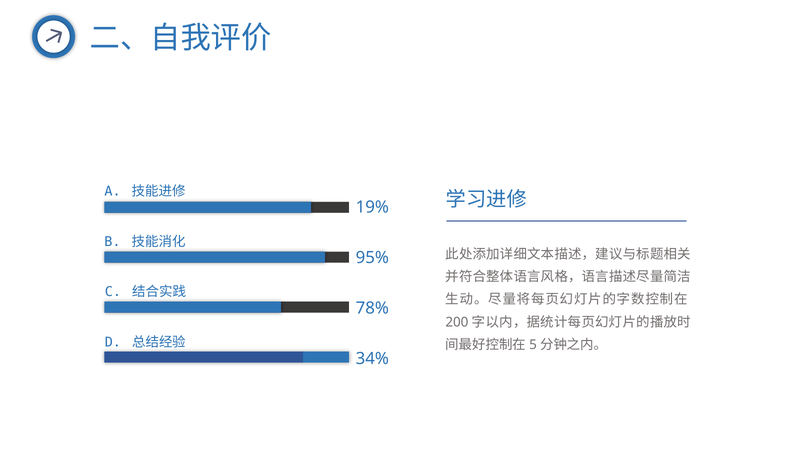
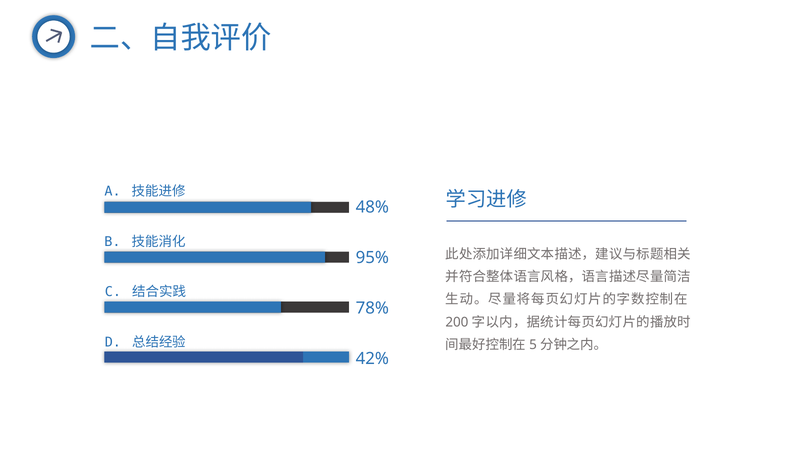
19%: 19% -> 48% (372, 207)
34%: 34% -> 42% (372, 359)
